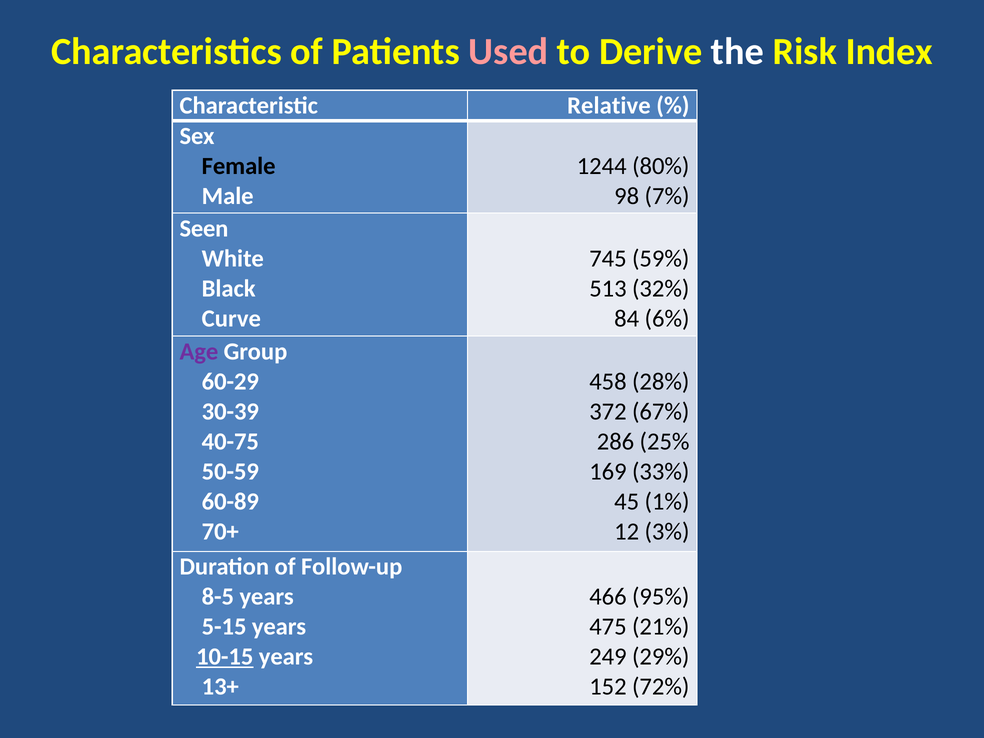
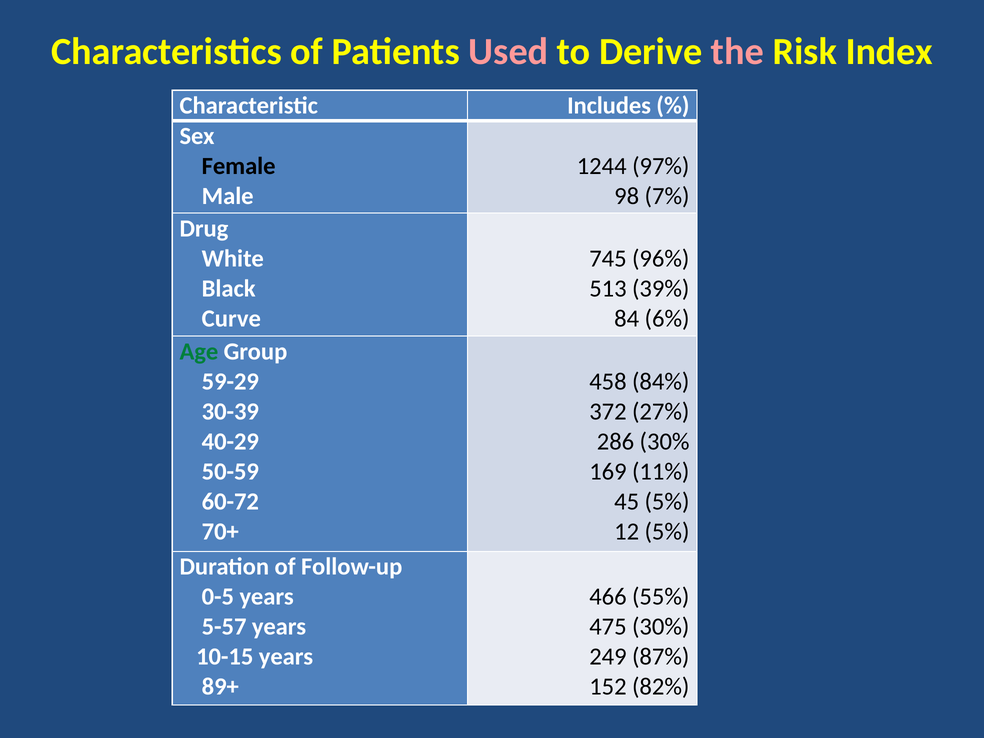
the colour: white -> pink (737, 52)
Relative: Relative -> Includes (609, 106)
80%: 80% -> 97% (661, 166)
Seen: Seen -> Drug (204, 228)
59%: 59% -> 96% (661, 258)
32%: 32% -> 39% (661, 289)
Age colour: purple -> green (199, 351)
60-29: 60-29 -> 59-29 (230, 381)
28%: 28% -> 84% (661, 381)
67%: 67% -> 27% (661, 412)
40-75: 40-75 -> 40-29 (230, 442)
286 25%: 25% -> 30% (665, 442)
33%: 33% -> 11% (661, 472)
60-89: 60-89 -> 60-72 (230, 502)
45 1%: 1% -> 5% (667, 502)
12 3%: 3% -> 5% (667, 532)
8-5: 8-5 -> 0-5 (218, 597)
95%: 95% -> 55% (661, 597)
5-15: 5-15 -> 5-57 (224, 627)
475 21%: 21% -> 30% (661, 627)
10-15 underline: present -> none (225, 657)
29%: 29% -> 87% (661, 657)
13+: 13+ -> 89+ (220, 687)
72%: 72% -> 82% (661, 687)
